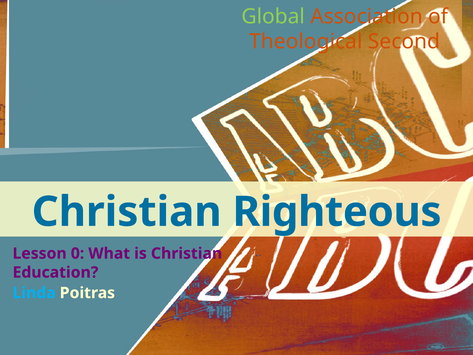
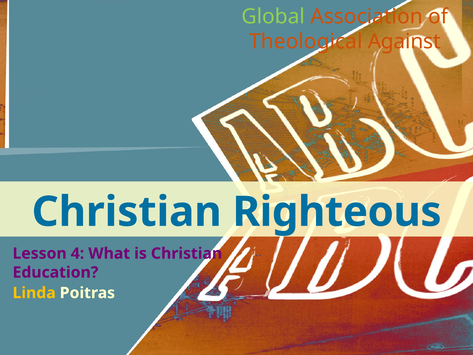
Second: Second -> Against (404, 42)
0: 0 -> 4 (78, 253)
Linda colour: light blue -> yellow (34, 293)
